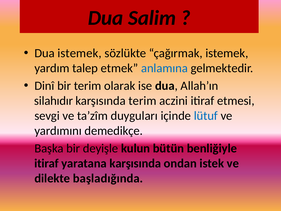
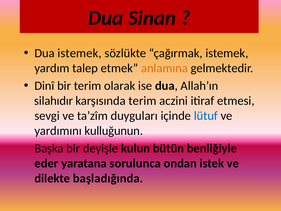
Salim: Salim -> Sinan (152, 18)
anlamına colour: blue -> orange (164, 68)
demedikçe: demedikçe -> kulluğunun (114, 131)
itiraf: itiraf -> eder (46, 163)
yaratana karşısında: karşısında -> sorulunca (135, 163)
